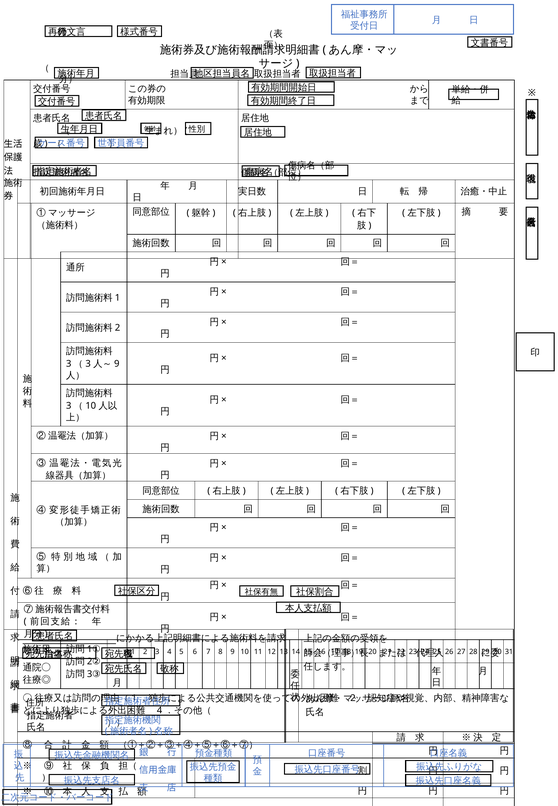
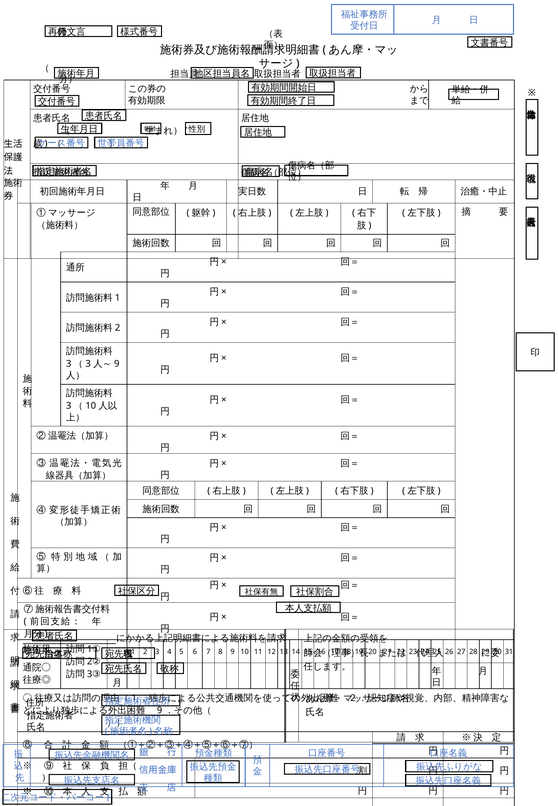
4: 4 -> 9 (160, 711)
